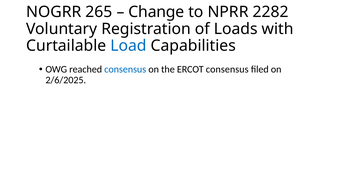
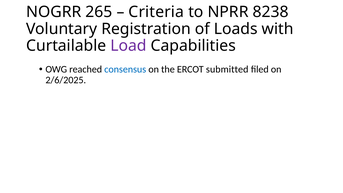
Change: Change -> Criteria (156, 12)
2282: 2282 -> 8238 (271, 12)
Load colour: blue -> purple (128, 46)
ERCOT consensus: consensus -> submitted (227, 69)
